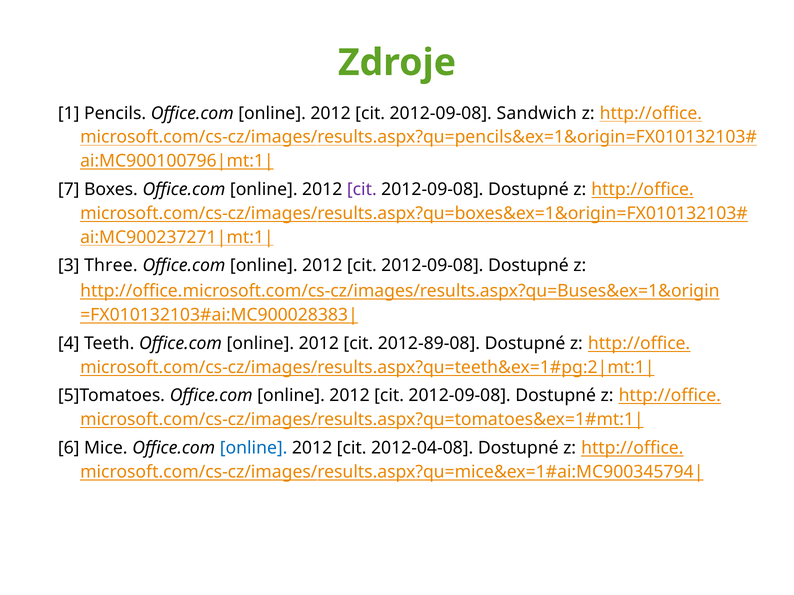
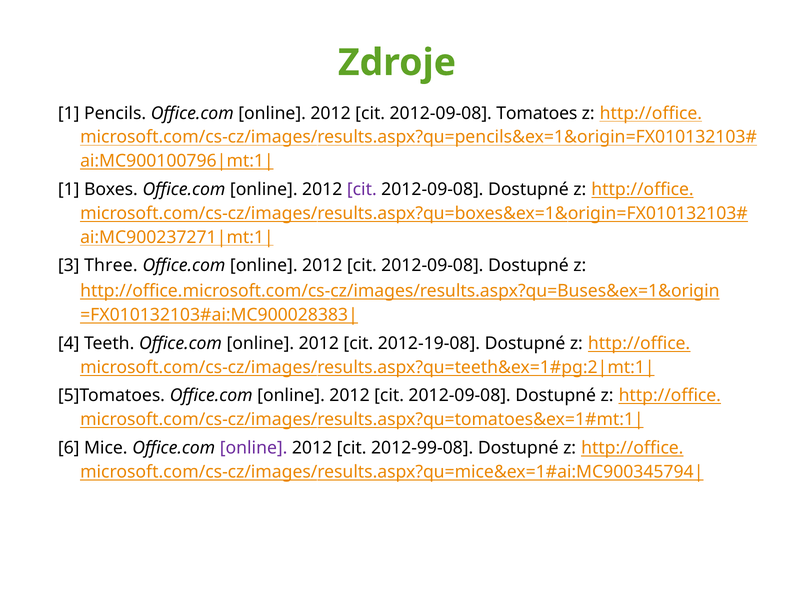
Sandwich: Sandwich -> Tomatoes (537, 113)
7: 7 -> 1 (69, 190)
2012-89-08: 2012-89-08 -> 2012-19-08 (429, 344)
online colour: blue -> purple (254, 448)
2012-04-08: 2012-04-08 -> 2012-99-08 (422, 448)
